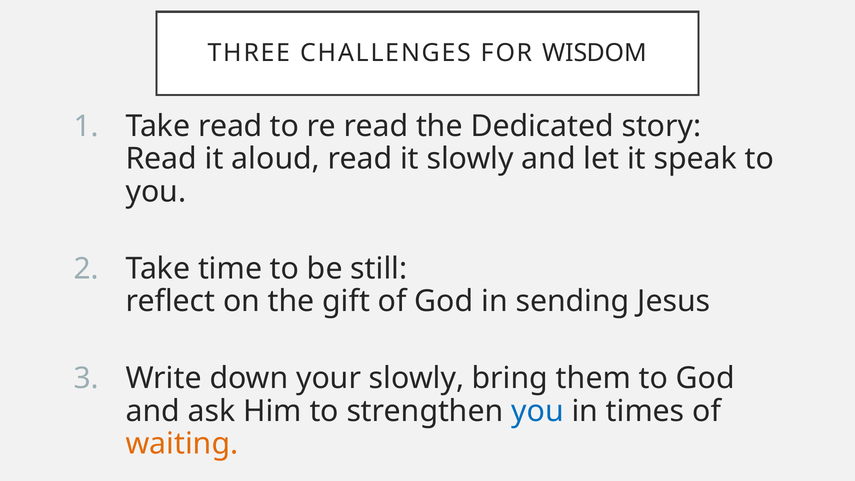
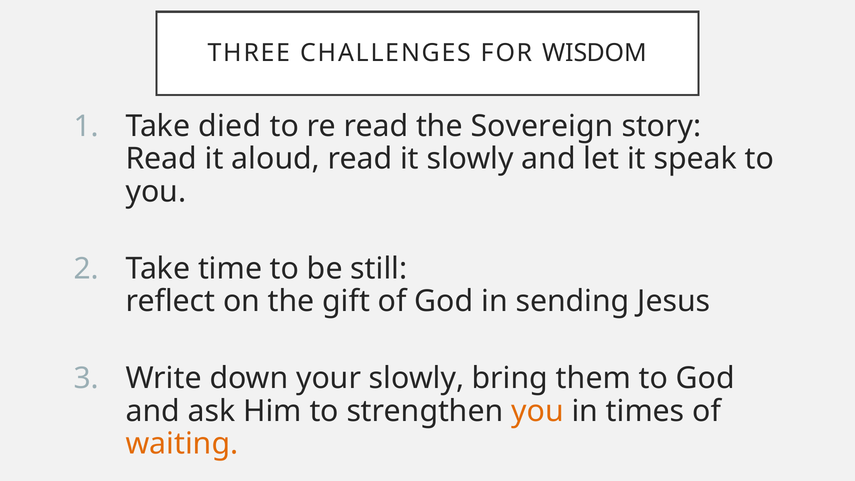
Take read: read -> died (230, 126)
Dedicated: Dedicated -> Sovereign (542, 126)
you colour: blue -> orange (537, 411)
